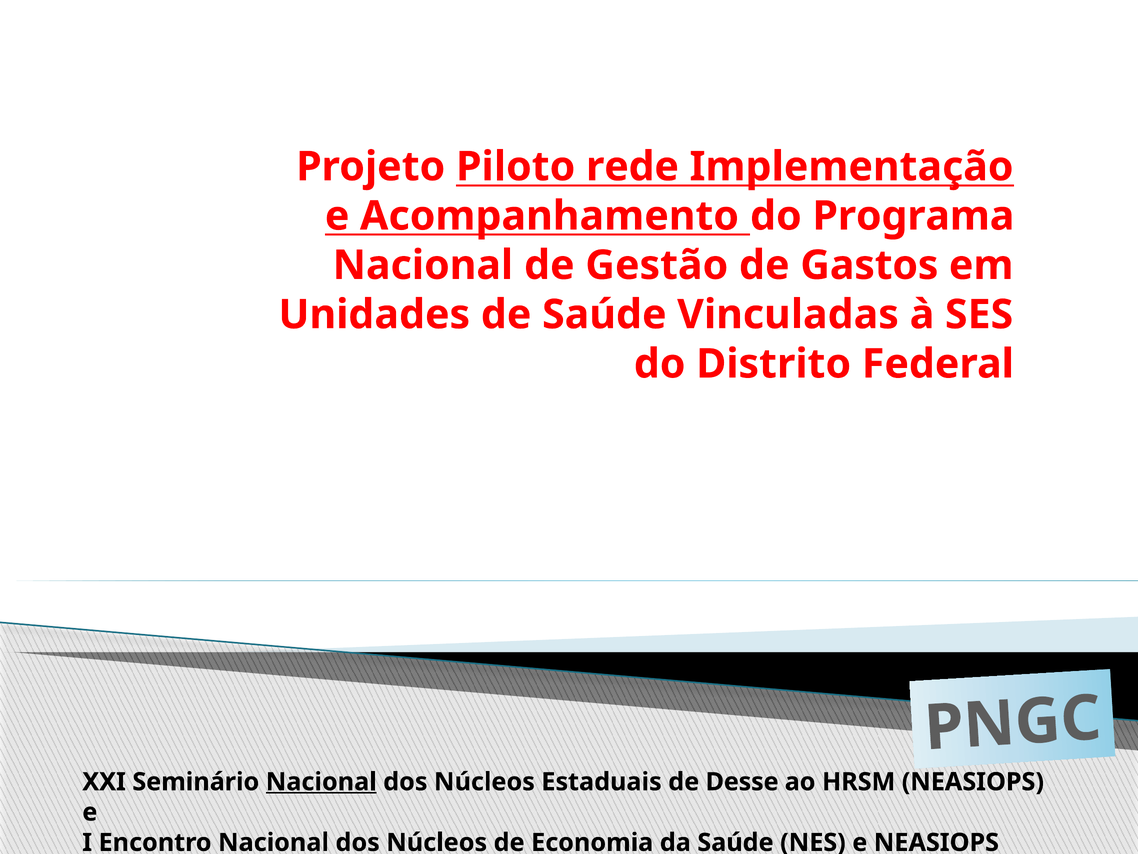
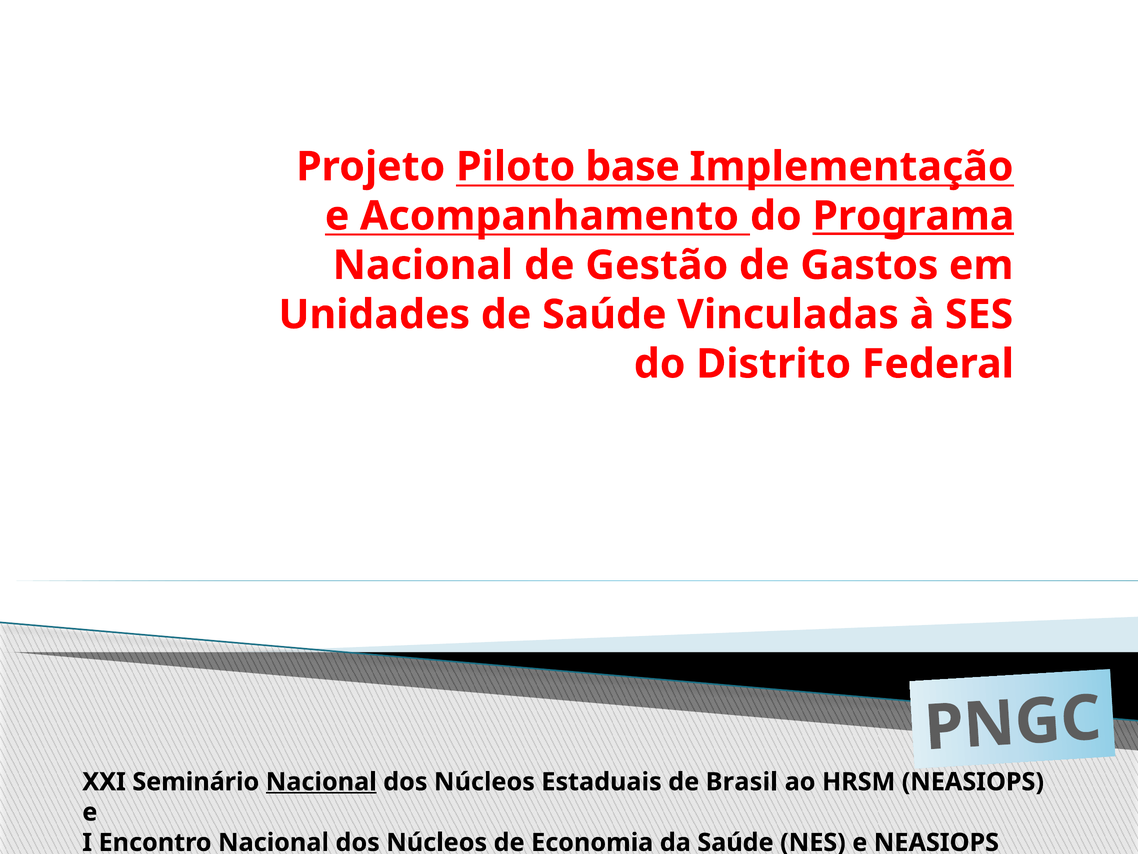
rede: rede -> base (633, 167)
Programa underline: none -> present (913, 216)
Desse: Desse -> Brasil (742, 781)
